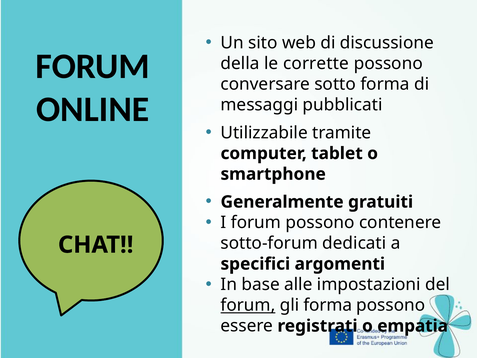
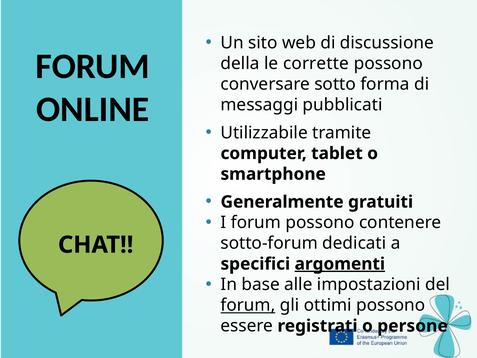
argomenti underline: none -> present (340, 264)
gli forma: forma -> ottimi (328, 305)
empatia: empatia -> persone (412, 326)
